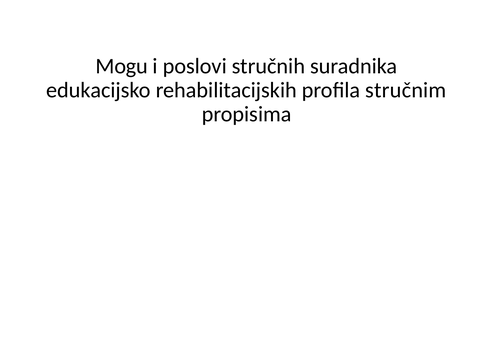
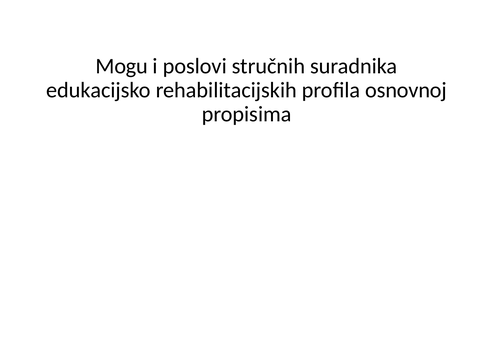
stručnim: stručnim -> osnovnoj (406, 90)
